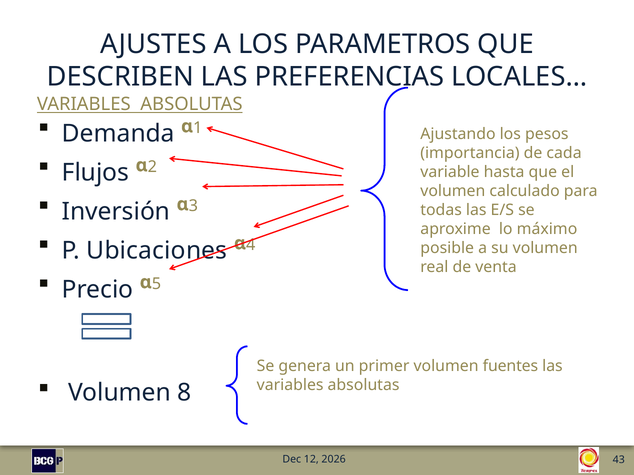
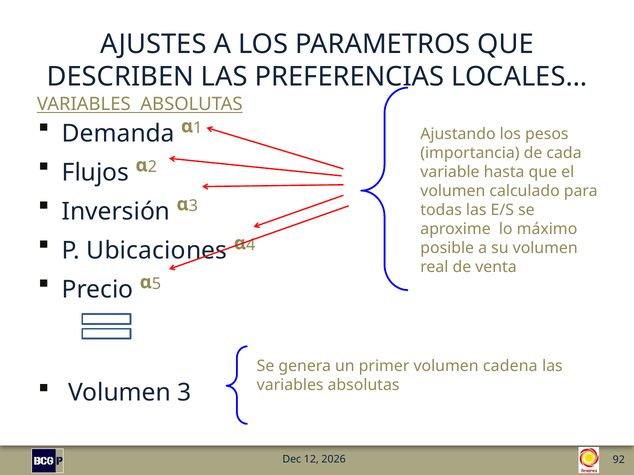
fuentes: fuentes -> cadena (510, 367)
8: 8 -> 3 (184, 393)
43: 43 -> 92 (619, 460)
